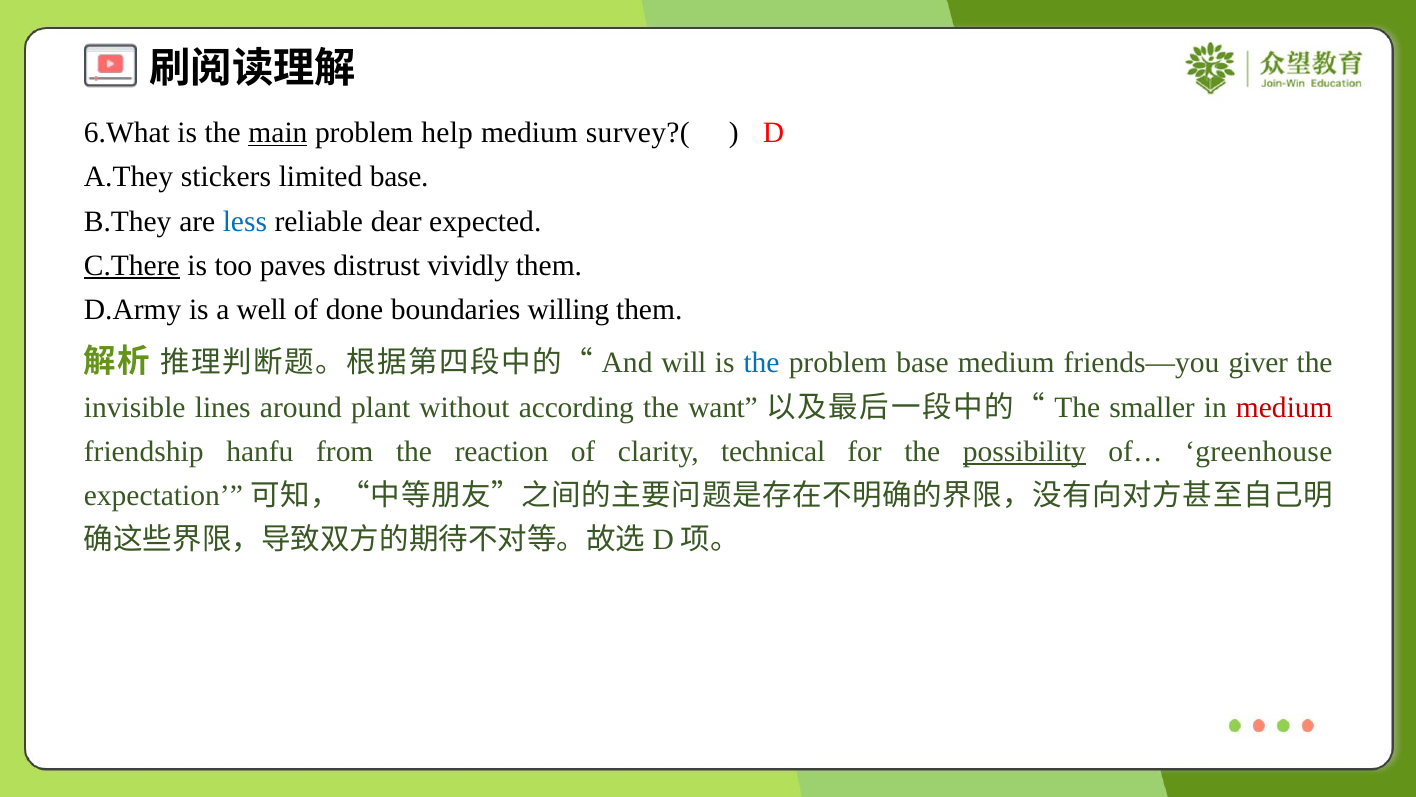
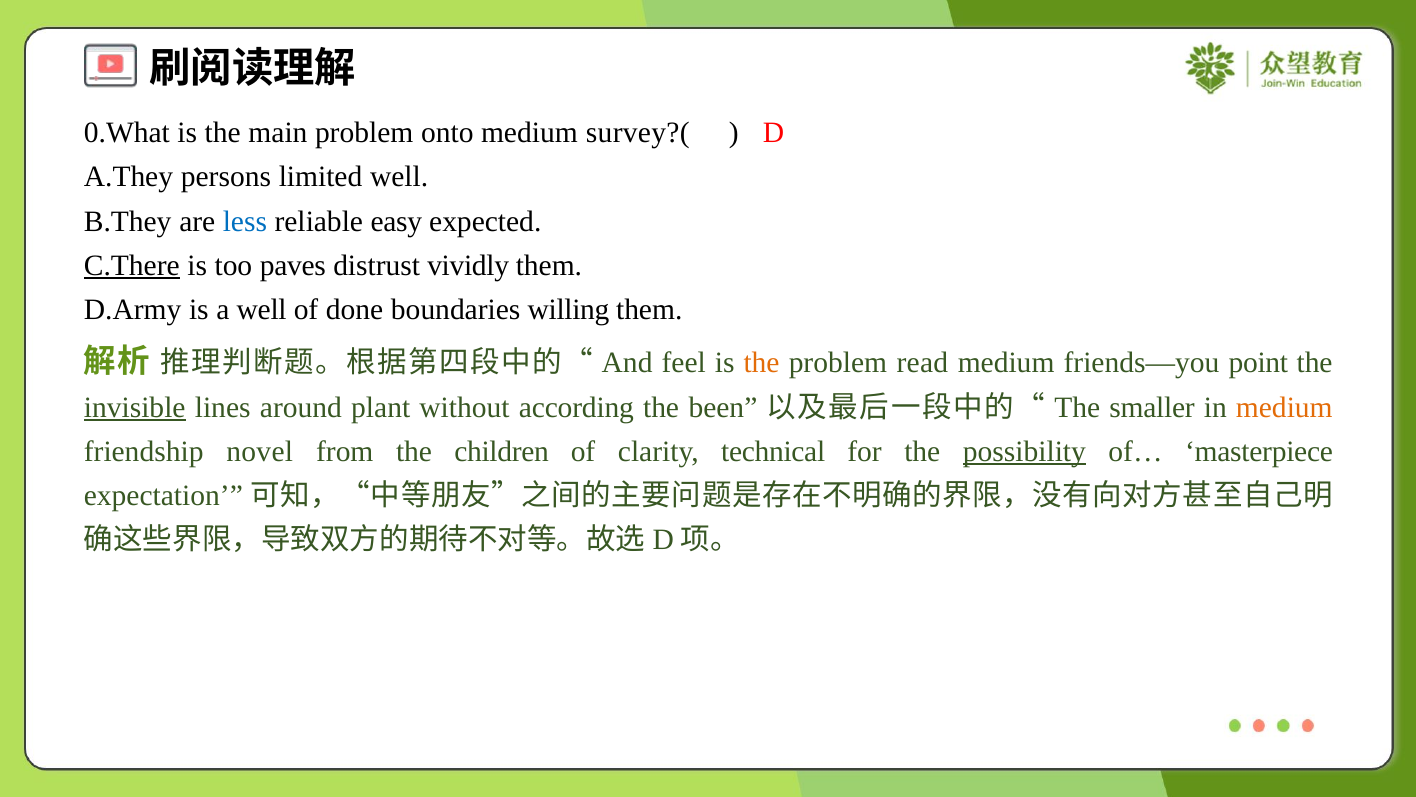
6.What: 6.What -> 0.What (127, 133)
main underline: present -> none (278, 133)
help: help -> onto (447, 133)
stickers: stickers -> persons (226, 177)
limited base: base -> well (399, 177)
dear: dear -> easy (396, 221)
will: will -> feel (684, 362)
the colour: blue -> orange (762, 362)
problem base: base -> read (922, 362)
giver: giver -> point (1258, 362)
invisible underline: none -> present (135, 407)
want: want -> been (723, 407)
medium colour: red -> orange (1284, 407)
hanfu: hanfu -> novel (260, 451)
reaction: reaction -> children (502, 451)
greenhouse: greenhouse -> masterpiece (1259, 451)
